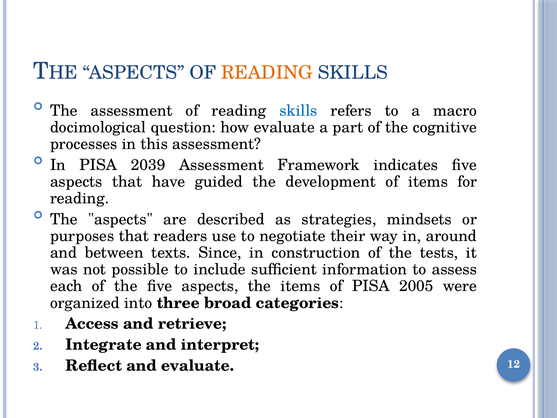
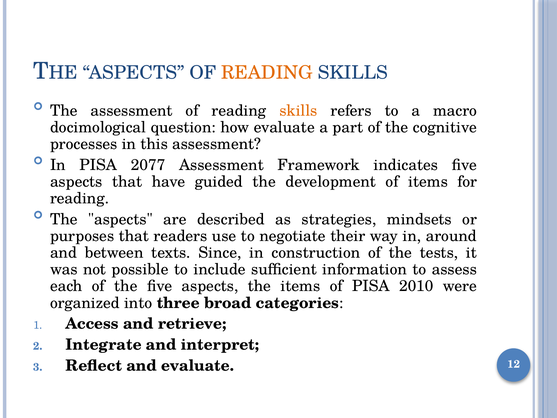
skills colour: blue -> orange (298, 111)
2039: 2039 -> 2077 (148, 165)
2005: 2005 -> 2010 (416, 286)
